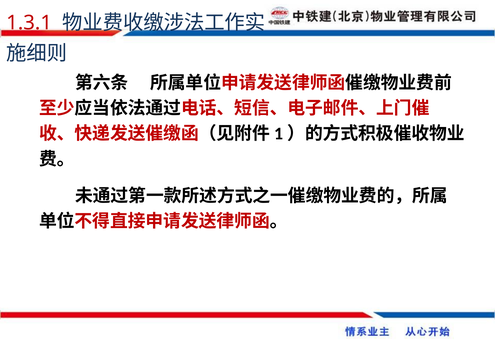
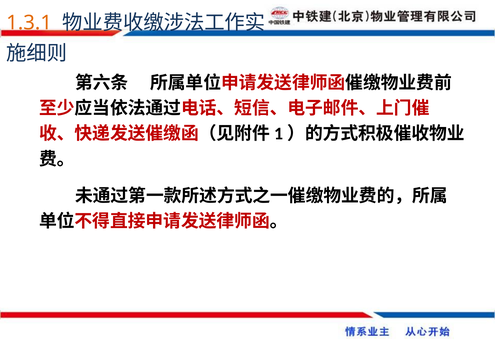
1.3.1 colour: red -> orange (29, 23)
